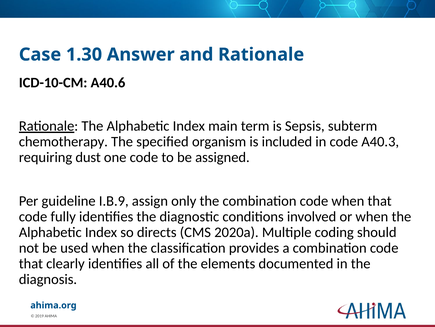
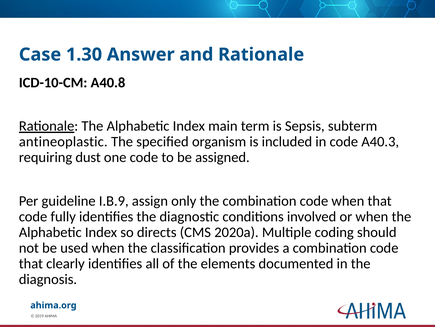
A40.6: A40.6 -> A40.8 (108, 82)
chemotherapy: chemotherapy -> antineoplastic (63, 141)
